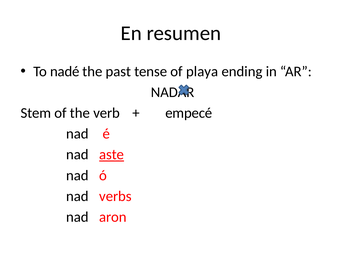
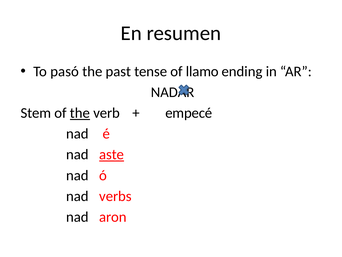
nadé: nadé -> pasó (65, 71)
playa: playa -> llamo (202, 71)
the underline: none -> present (80, 113)
